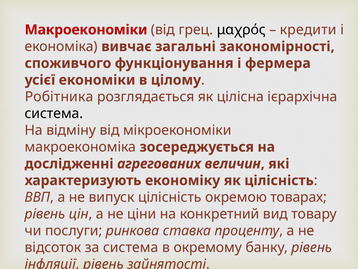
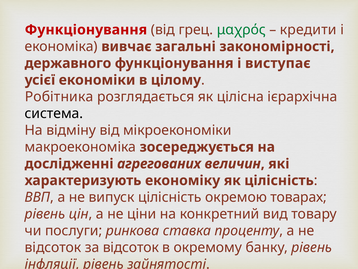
Макроекономіки: Макроекономіки -> Функціонування (86, 30)
μαχρός colour: black -> green (241, 30)
споживчого: споживчого -> державного (68, 63)
фермера: фермера -> виступає (278, 63)
за система: система -> відсоток (131, 247)
